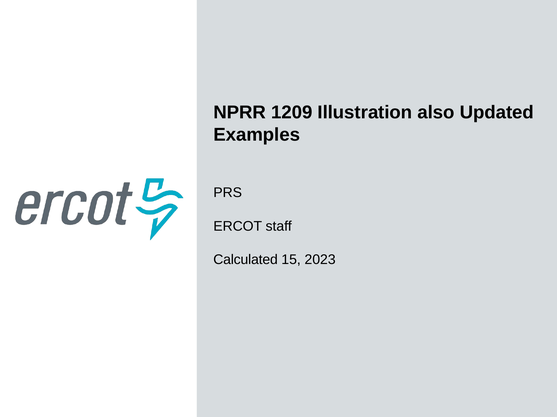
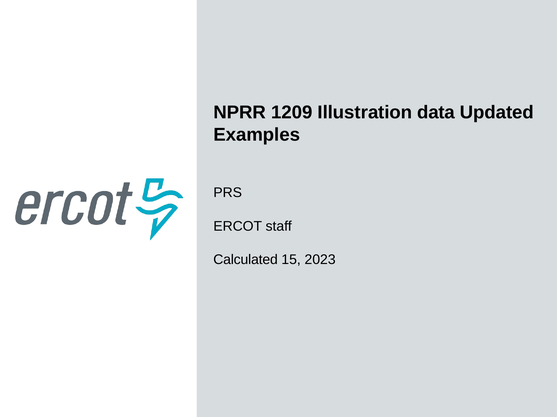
also: also -> data (436, 113)
